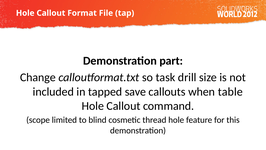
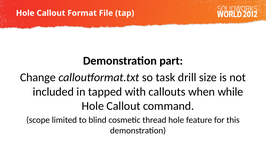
save: save -> with (135, 91)
table: table -> while (230, 91)
